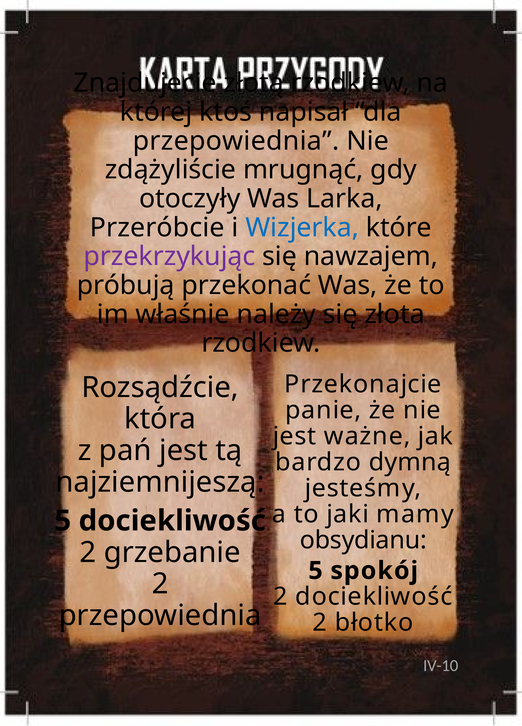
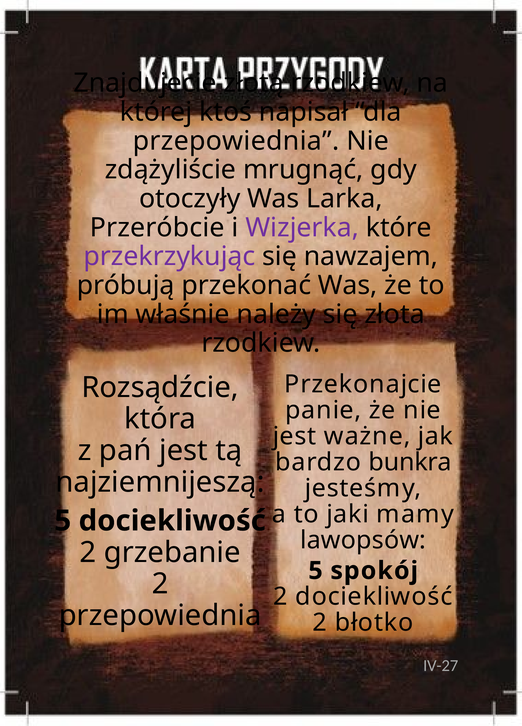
Wizjerka colour: blue -> purple (302, 228)
dymną: dymną -> bunkra (410, 463)
obsydianu: obsydianu -> lawopsów (363, 541)
IV-10: IV-10 -> IV-27 (441, 666)
